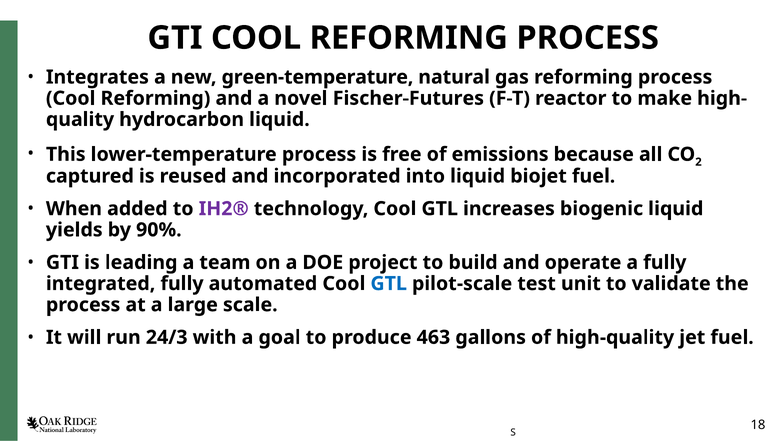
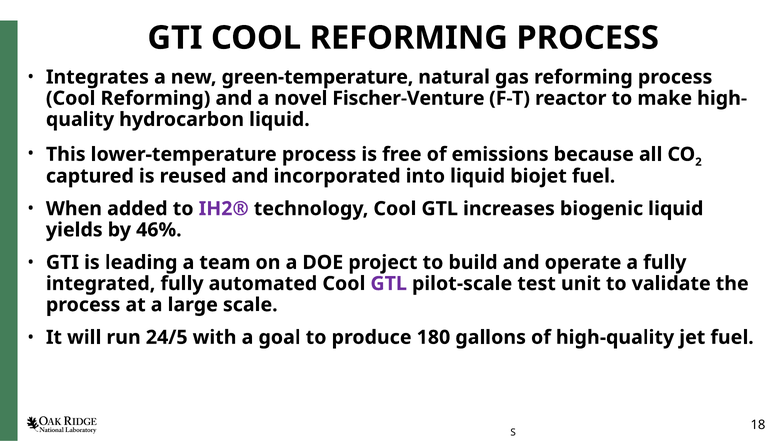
Fischer-Futures: Fischer-Futures -> Fischer-Venture (408, 98)
90%: 90% -> 46% (159, 230)
GTL colour: blue -> purple (389, 284)
24/3: 24/3 -> 24/5 (167, 337)
463: 463 -> 180 (433, 337)
